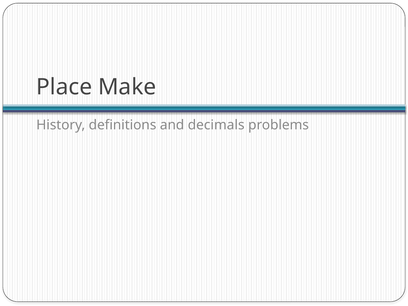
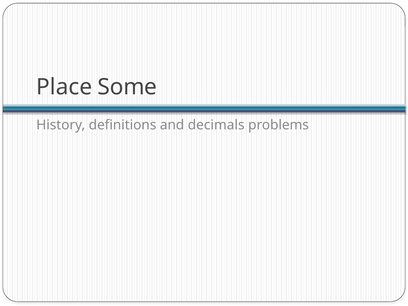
Make: Make -> Some (127, 87)
